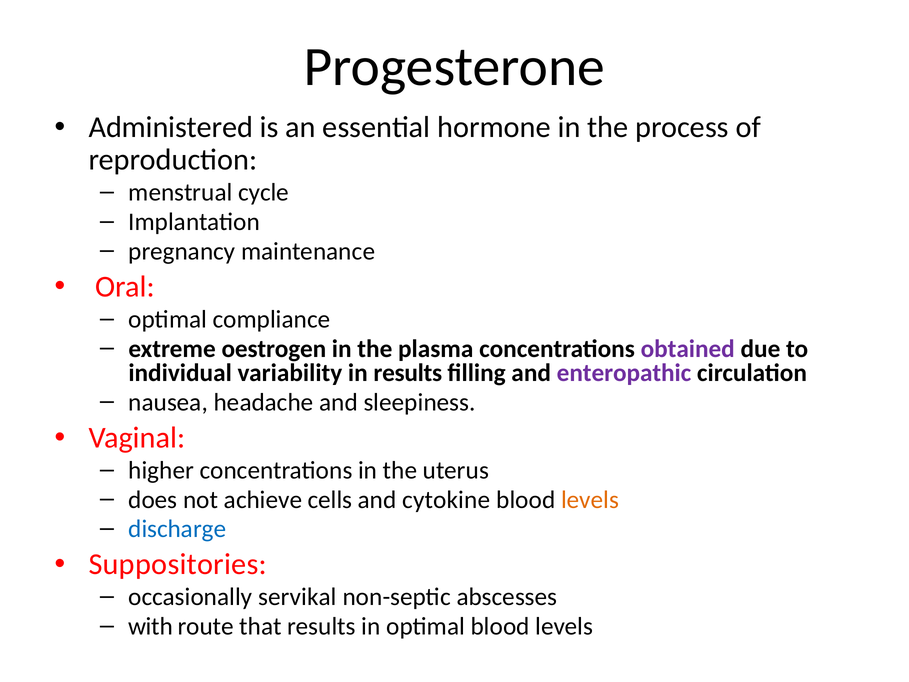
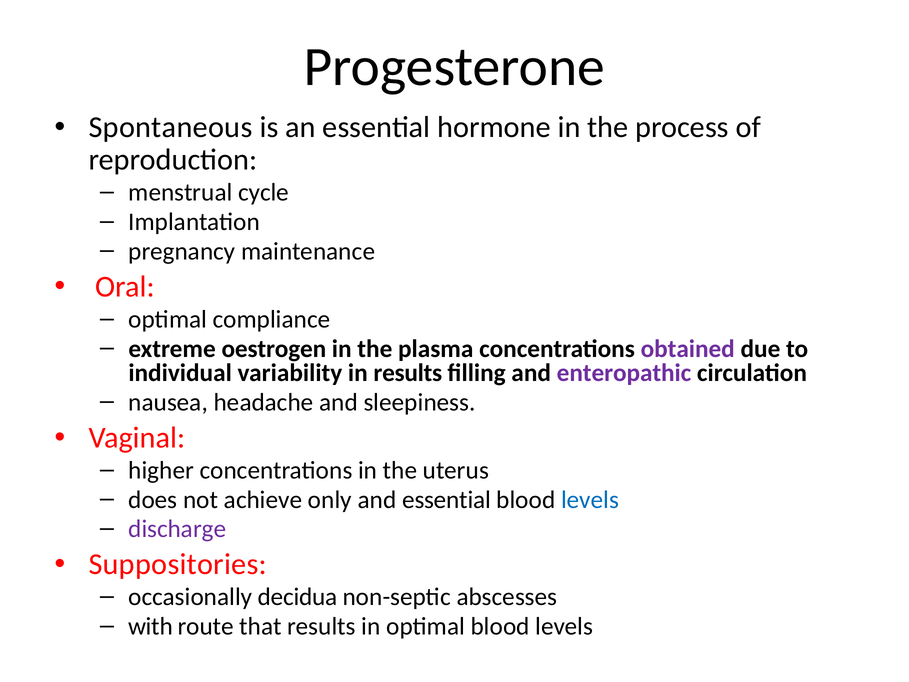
Administered: Administered -> Spontaneous (171, 127)
cells: cells -> only (330, 499)
and cytokine: cytokine -> essential (447, 499)
levels colour: orange -> blue (590, 499)
discharge colour: blue -> purple (177, 529)
servikal: servikal -> decidua (298, 597)
